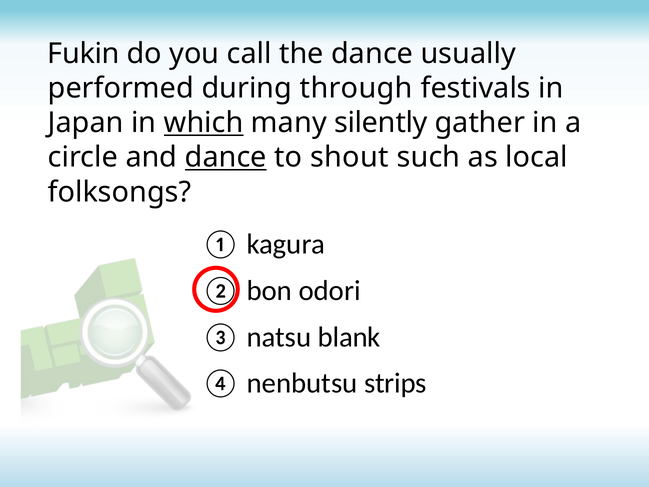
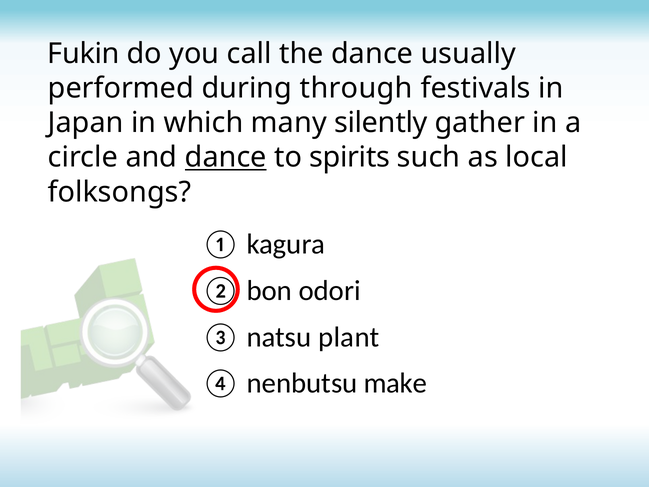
which underline: present -> none (204, 123)
shout: shout -> spirits (350, 157)
blank: blank -> plant (349, 337)
strips: strips -> make (395, 383)
